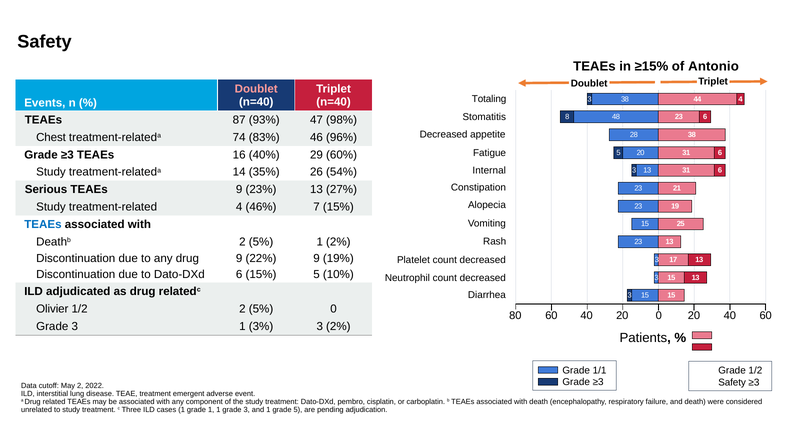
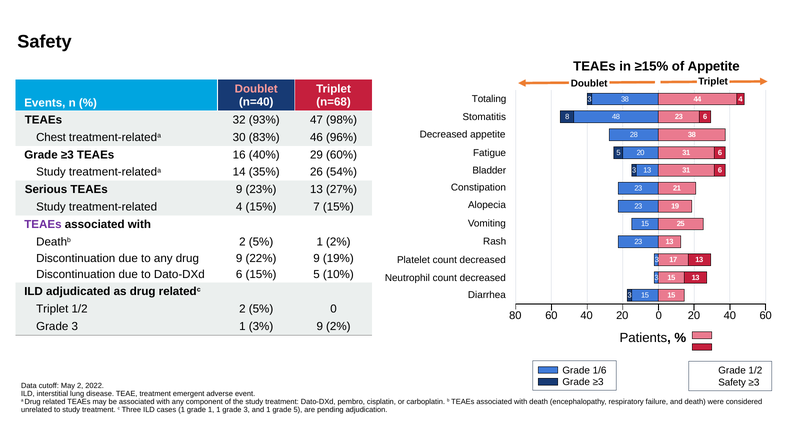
of Antonio: Antonio -> Appetite (714, 67)
n=40: n=40 -> n=68 (334, 102)
87: 87 -> 32 (239, 120)
74: 74 -> 30 (239, 137)
Internal: Internal -> Bladder (489, 170)
4 46%: 46% -> 15% (261, 207)
TEAEs colour: blue -> purple (43, 225)
Olivier: Olivier -> Triplet (52, 309)
3% 3: 3 -> 9 (320, 327)
1/1: 1/1 -> 1/6 (600, 370)
